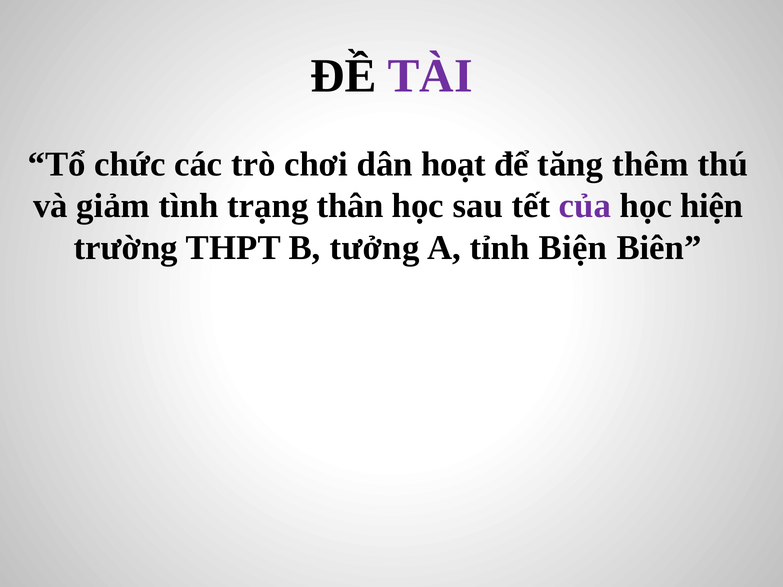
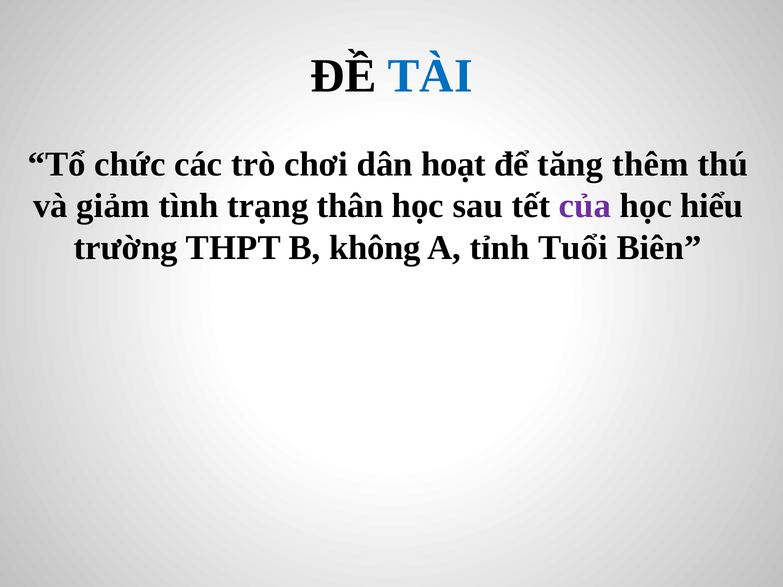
TÀI colour: purple -> blue (430, 76)
hiện: hiện -> hiểu (712, 206)
tưởng: tưởng -> không (375, 248)
Biện: Biện -> Tuổi (573, 248)
